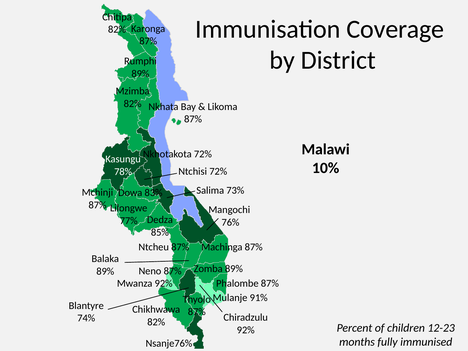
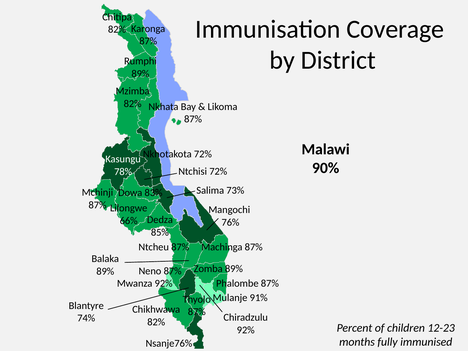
10%: 10% -> 90% (326, 168)
77%: 77% -> 66% (129, 221)
